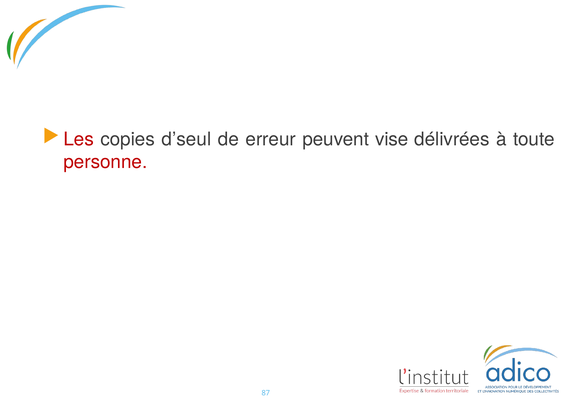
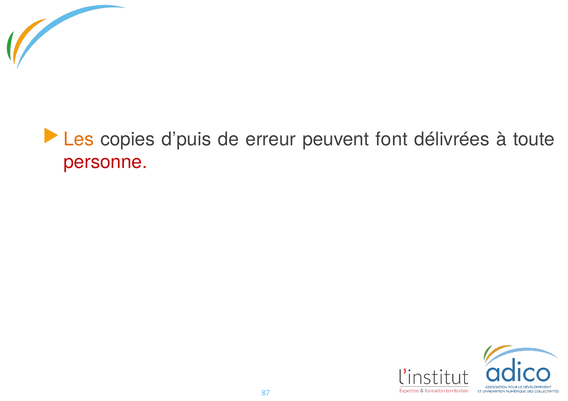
Les colour: red -> orange (79, 140)
d’seul: d’seul -> d’puis (186, 140)
vise: vise -> font (392, 140)
